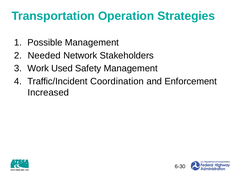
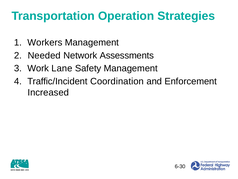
Possible: Possible -> Workers (45, 42)
Stakeholders: Stakeholders -> Assessments (127, 55)
Used: Used -> Lane (62, 68)
